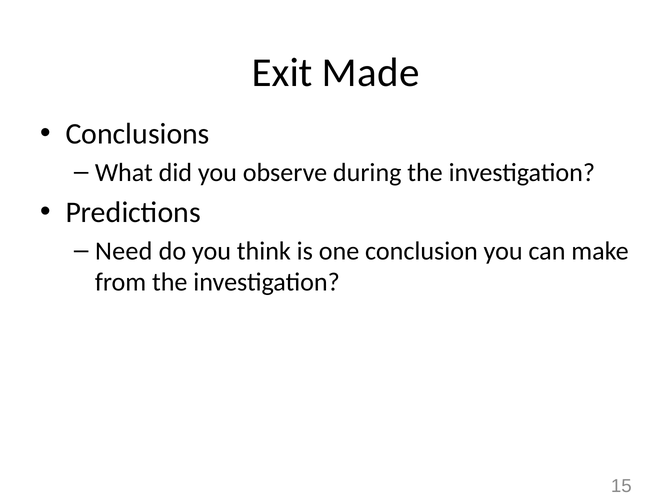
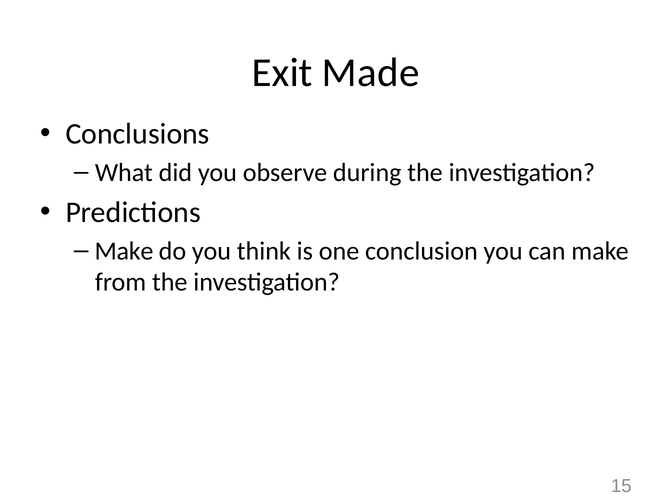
Need: Need -> Make (124, 251)
